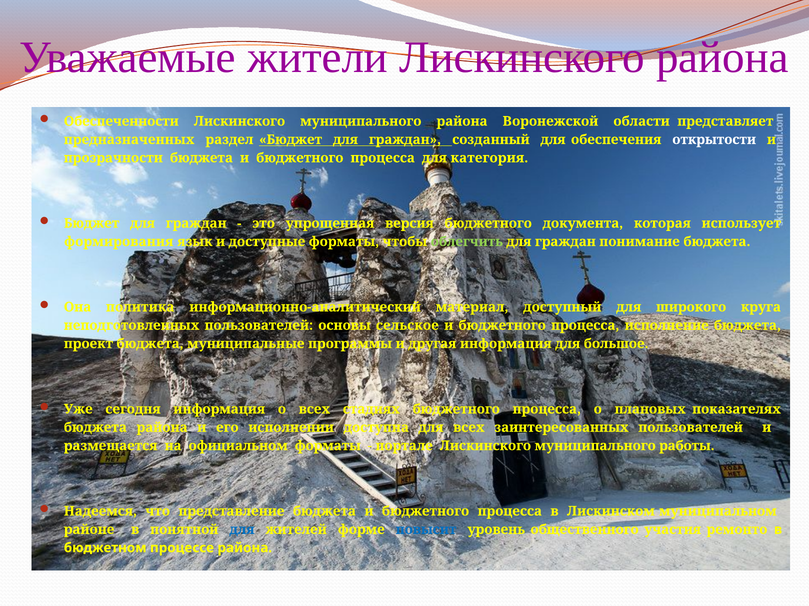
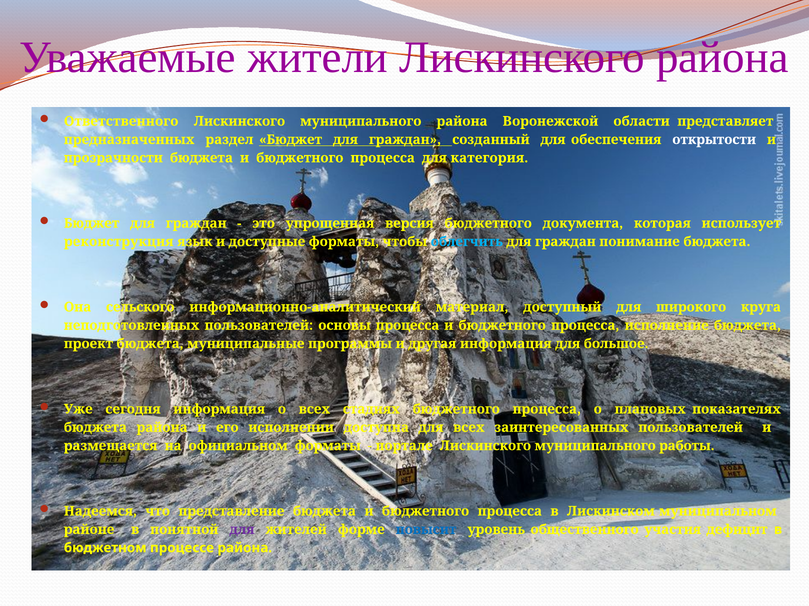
Обеспеченности: Обеспеченности -> Ответственного (121, 121)
формирования: формирования -> реконструкция (119, 242)
облегчить colour: light green -> light blue (467, 242)
политика: политика -> сельского (140, 307)
основы сельское: сельское -> процесса (407, 326)
для colour: blue -> purple (242, 530)
ремонто: ремонто -> дефицит (737, 530)
